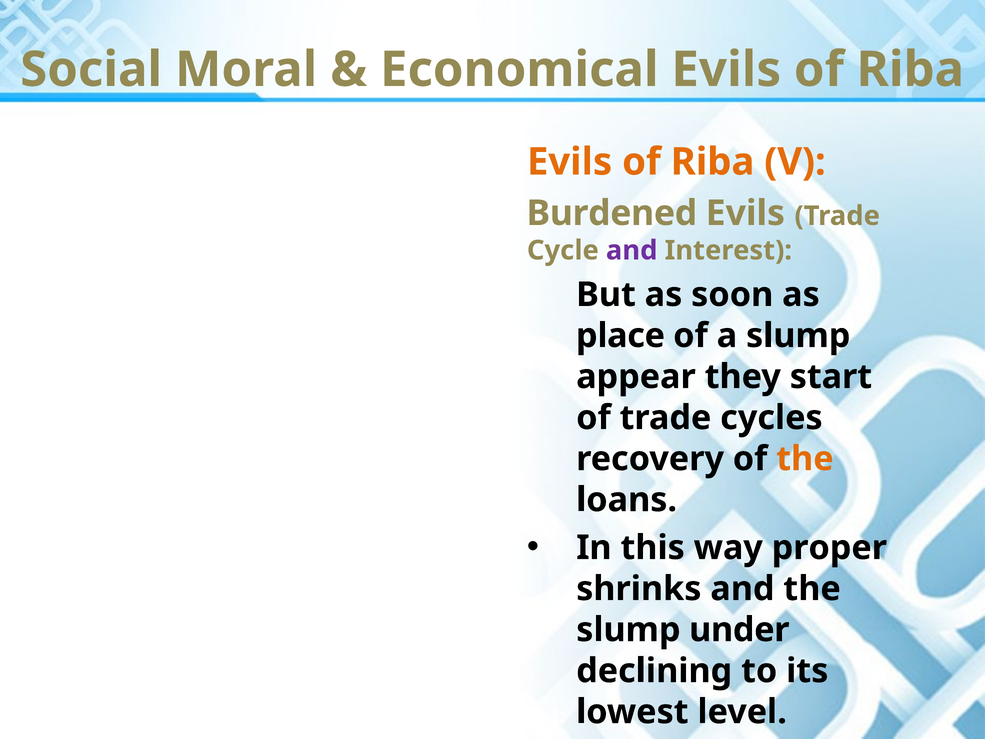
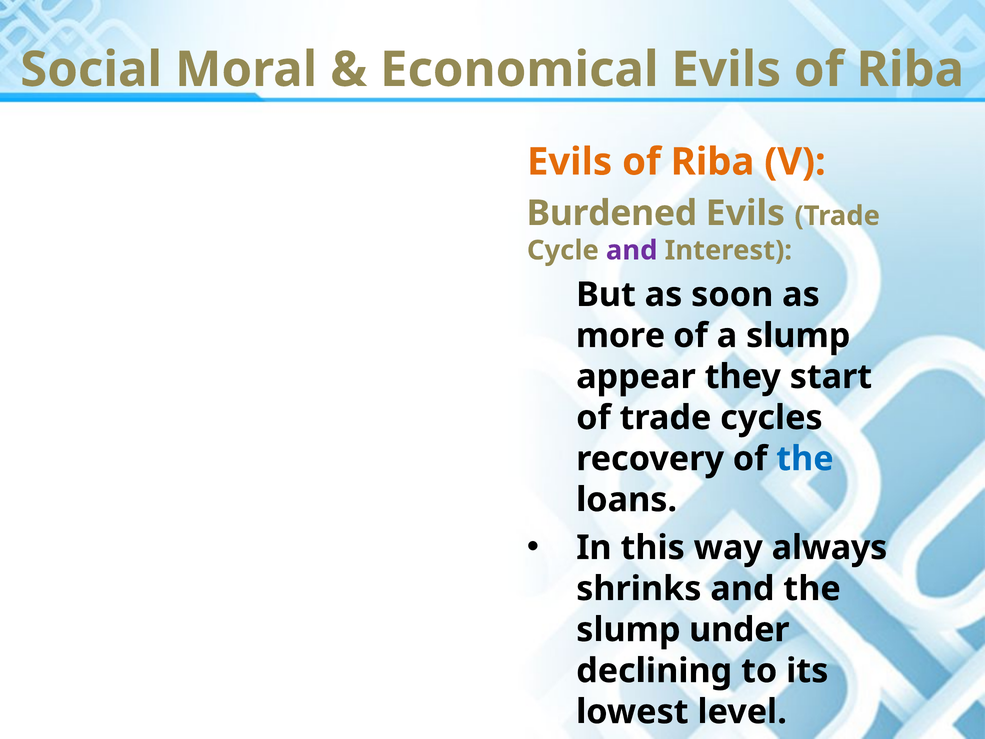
place: place -> more (620, 336)
the colour: orange -> blue (805, 459)
proper: proper -> always (829, 548)
